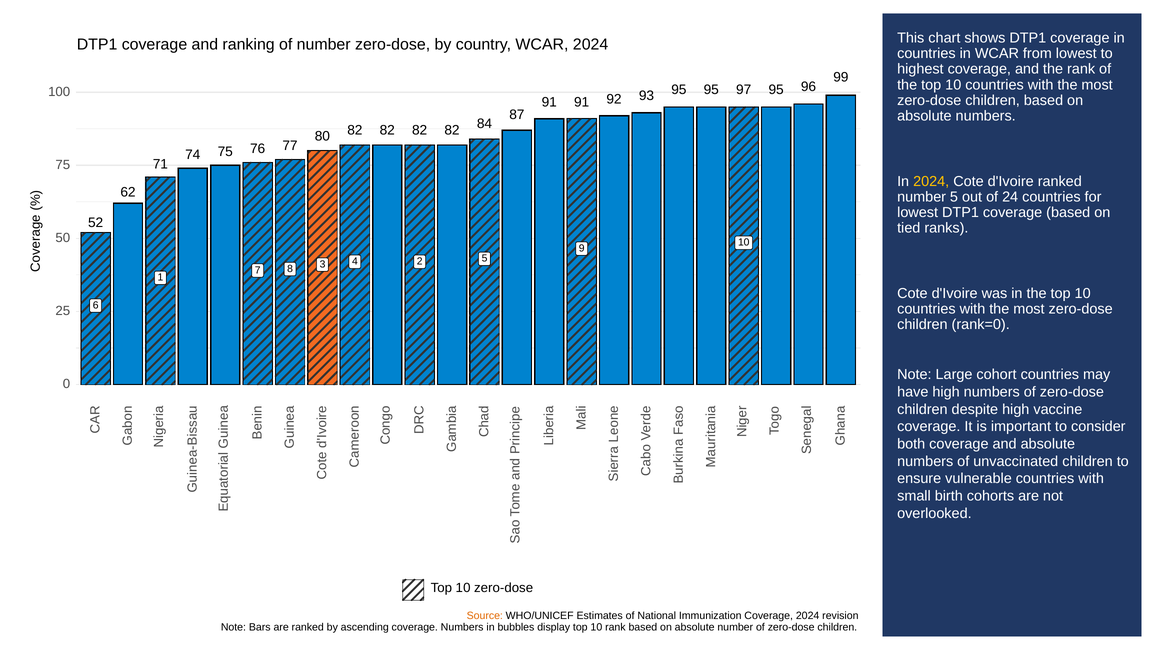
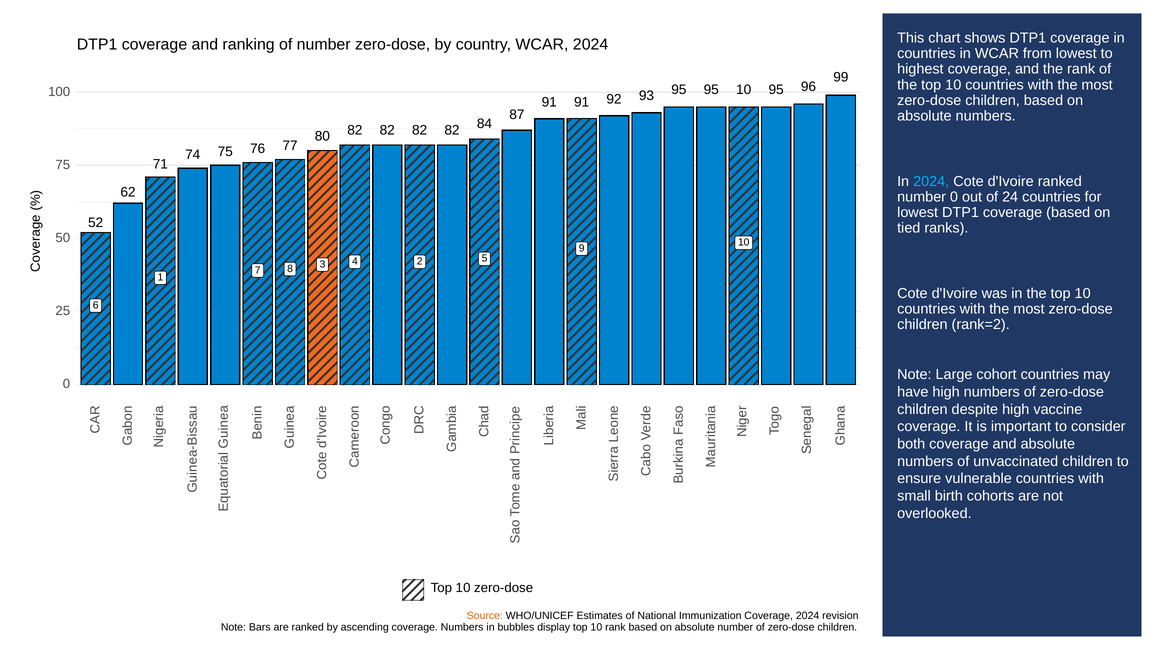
93 97: 97 -> 10 (744, 90)
2024 colour: yellow -> light blue (931, 181)
number 5: 5 -> 0 (954, 197)
rank=0: rank=0 -> rank=2 (981, 325)
